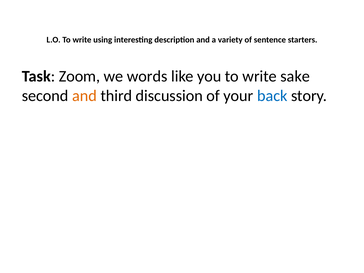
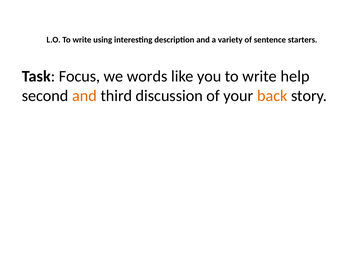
Zoom: Zoom -> Focus (79, 76)
sake: sake -> help (295, 76)
back colour: blue -> orange (272, 96)
